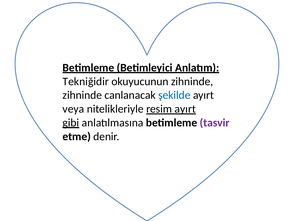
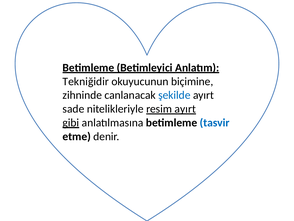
okuyucunun zihninde: zihninde -> biçimine (192, 81)
veya: veya -> sade (73, 109)
tasvir colour: purple -> blue (215, 122)
